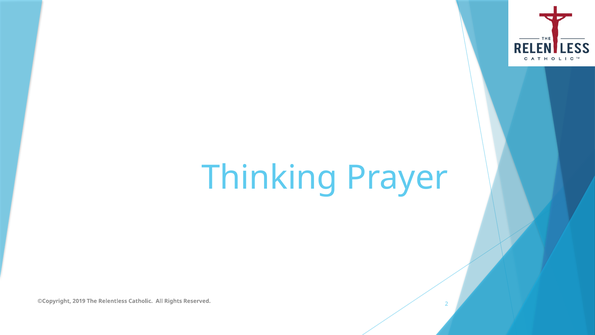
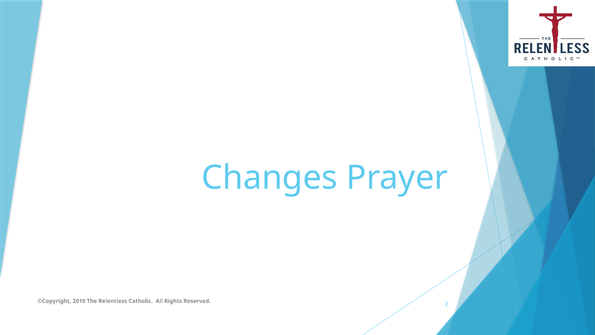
Thinking: Thinking -> Changes (269, 178)
